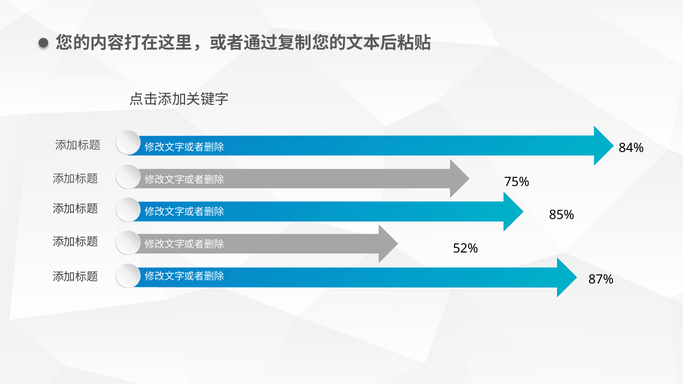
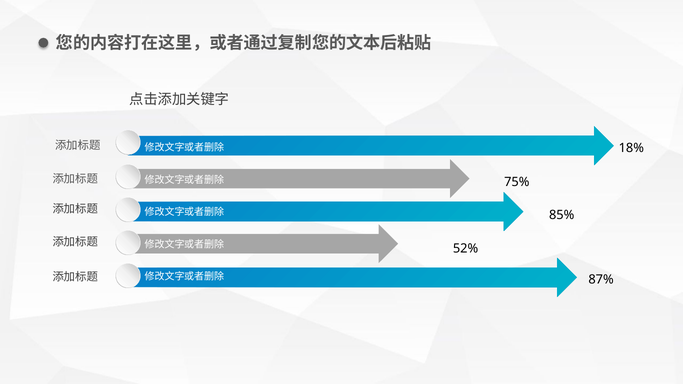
84%: 84% -> 18% (631, 148)
